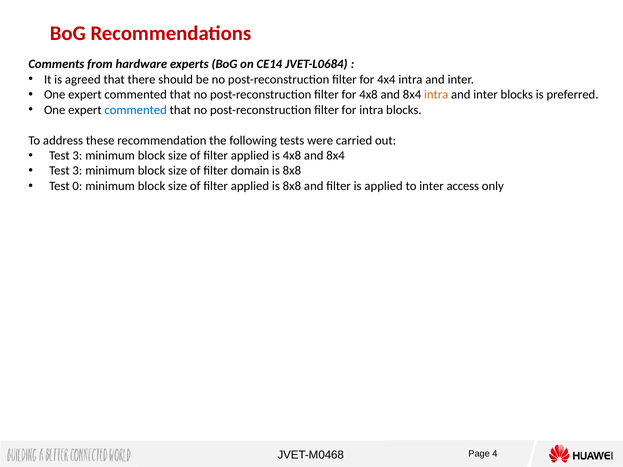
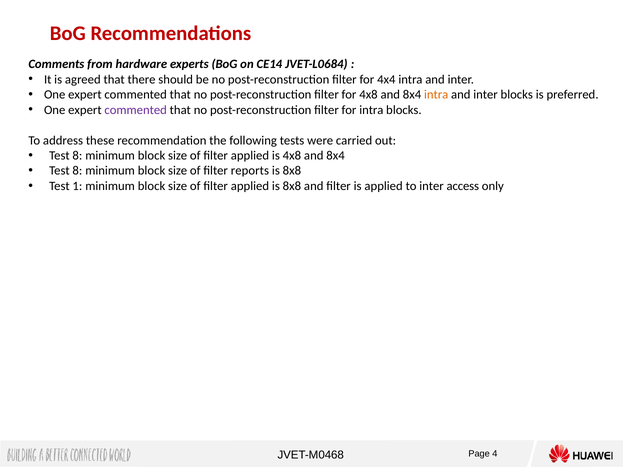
commented colour: blue -> purple (136, 110)
3: 3 -> 8 (77, 156)
3: 3 -> 8 (77, 171)
domain: domain -> reports (250, 171)
0: 0 -> 1 (77, 186)
